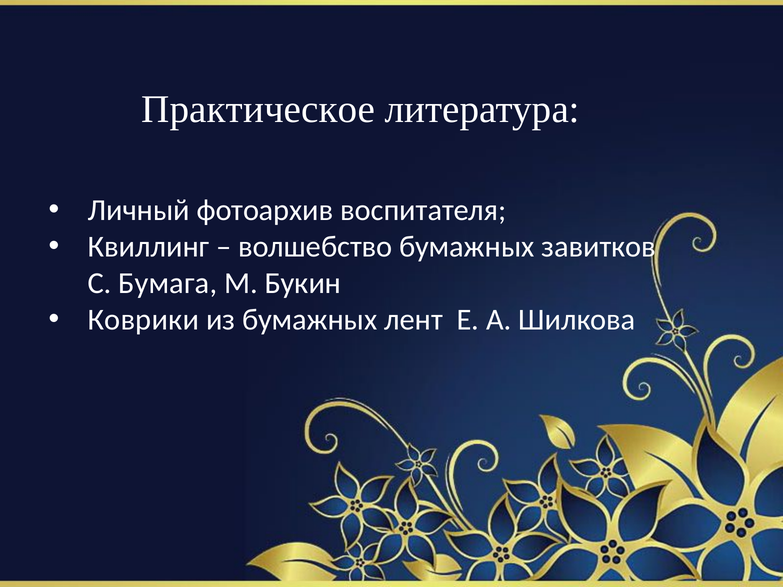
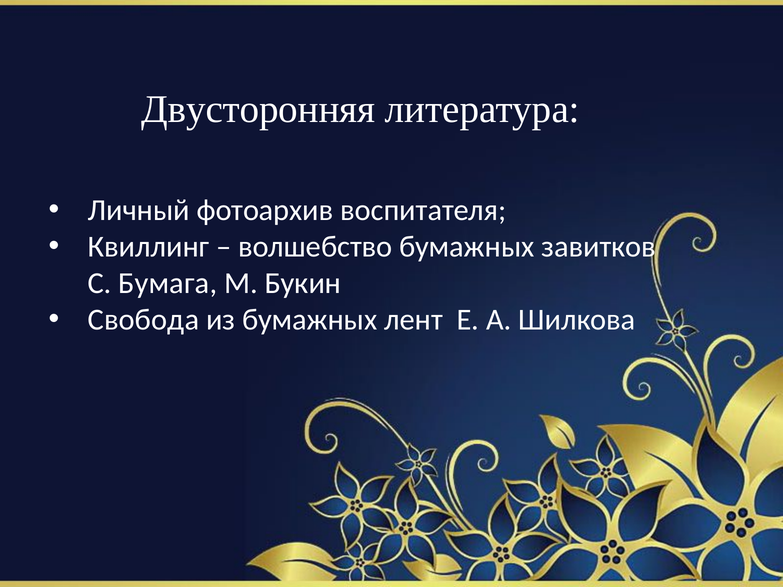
Практическое: Практическое -> Двусторонняя (258, 109)
Коврики: Коврики -> Свобода (143, 320)
